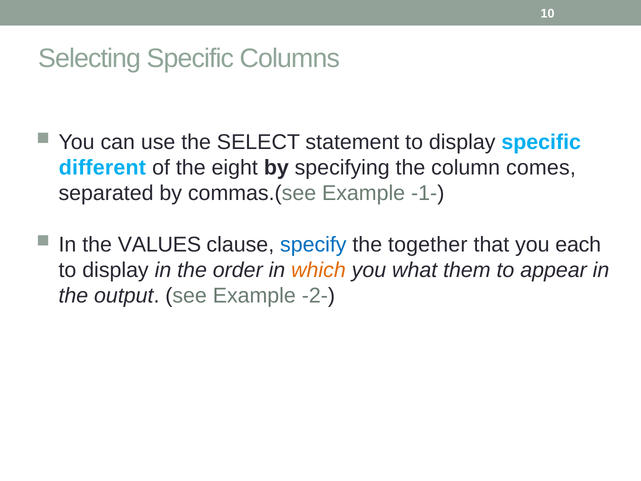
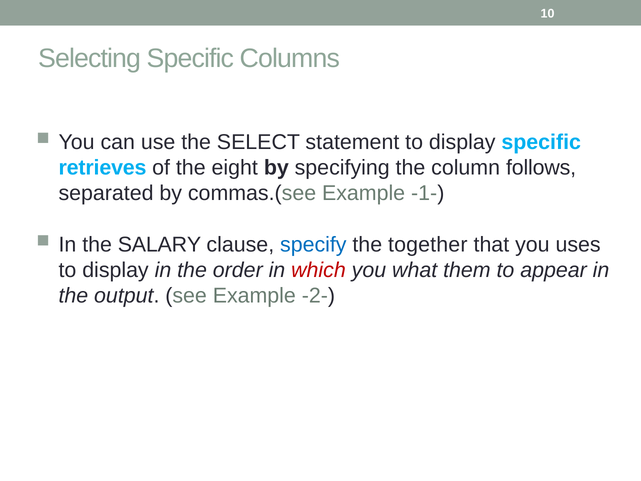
different: different -> retrieves (103, 168)
comes: comes -> follows (541, 168)
VALUES: VALUES -> SALARY (159, 245)
each: each -> uses (578, 245)
which colour: orange -> red (318, 270)
